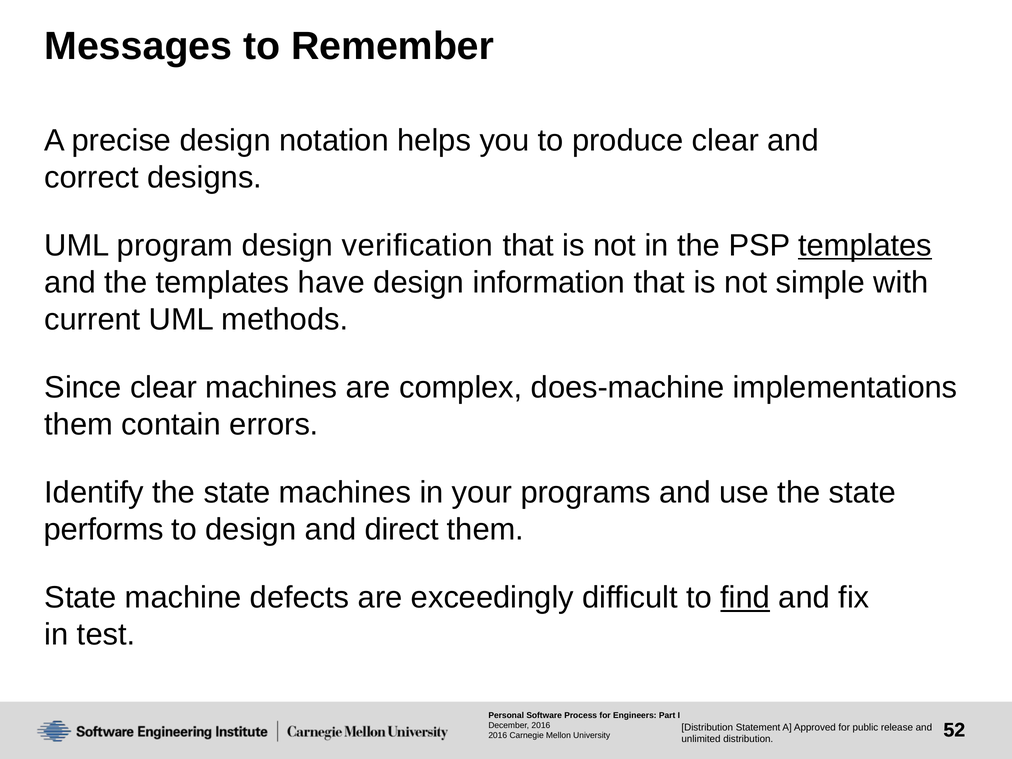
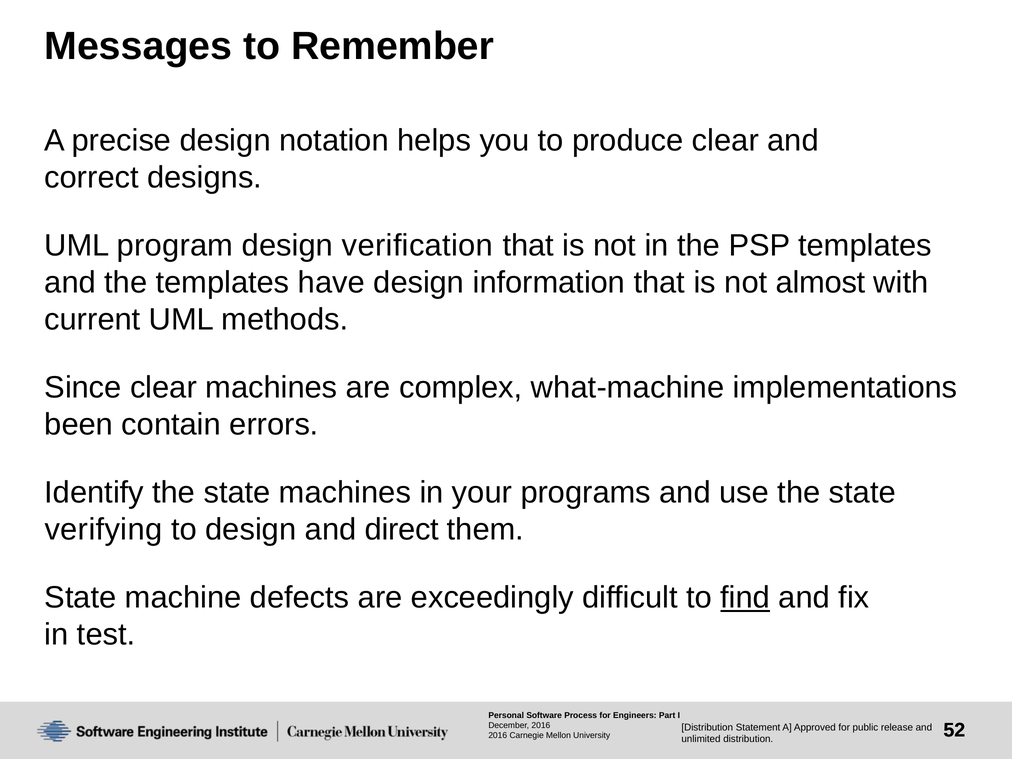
templates underline: present -> none (865, 245)
simple: simple -> almost (821, 282)
does-machine: does-machine -> what-machine (628, 388)
them: them -> been (79, 425)
performs: performs -> verifying (103, 530)
